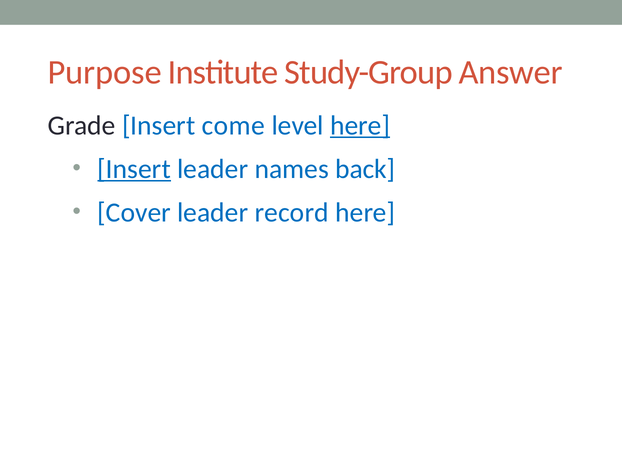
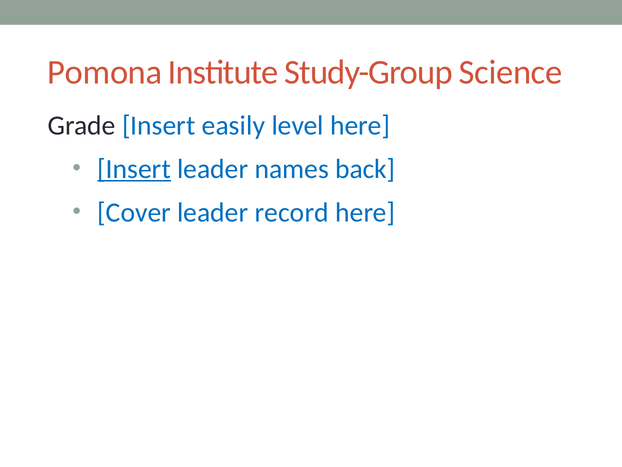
Purpose: Purpose -> Pomona (105, 72)
Answer: Answer -> Science (511, 72)
come: come -> easily (233, 125)
here underline: present -> none (360, 125)
